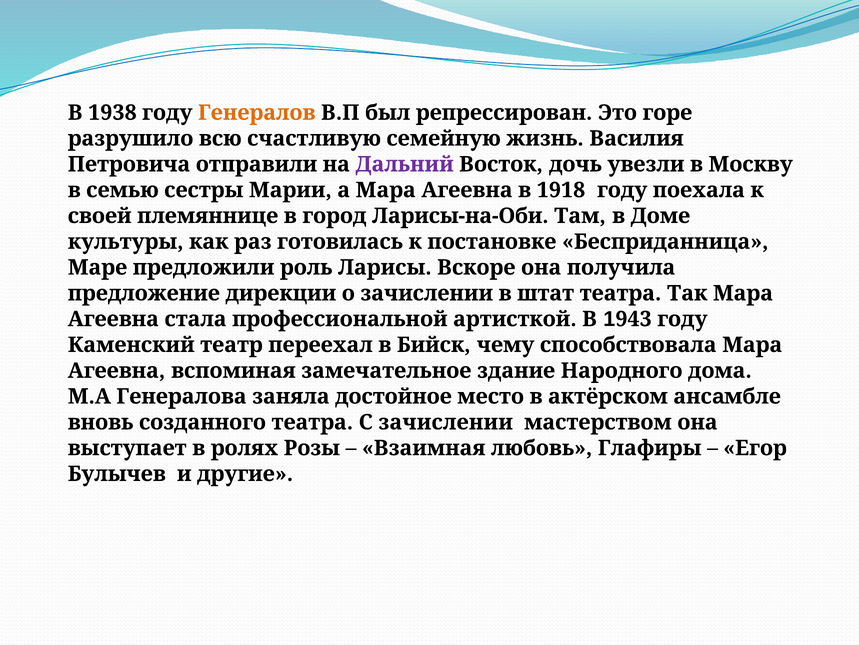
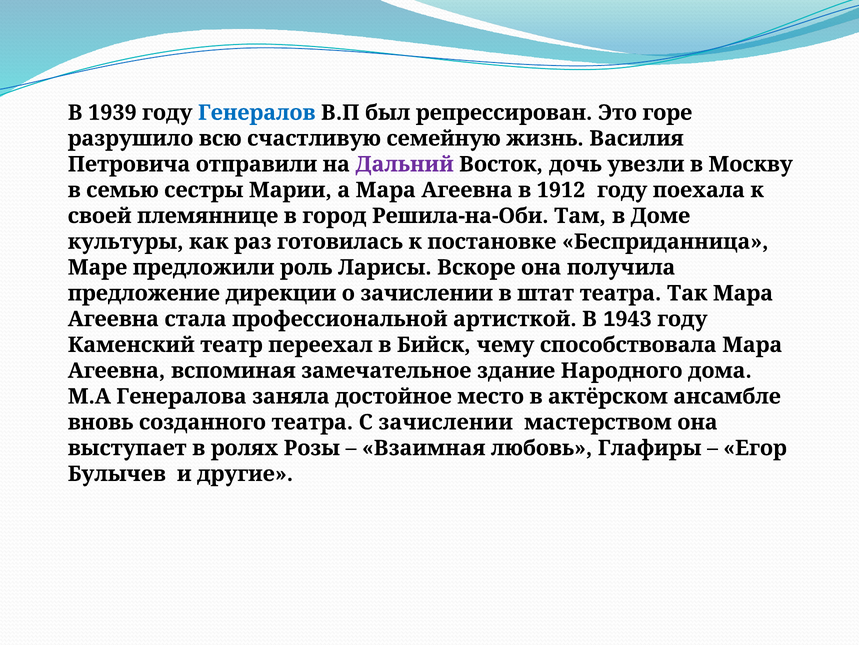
1938: 1938 -> 1939 (112, 113)
Генералов colour: orange -> blue (257, 113)
1918: 1918 -> 1912 (561, 190)
Ларисы-на-Оби: Ларисы-на-Оби -> Решила-на-Оби (460, 216)
